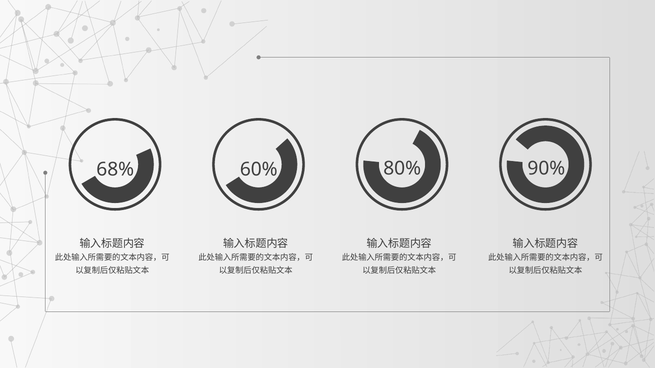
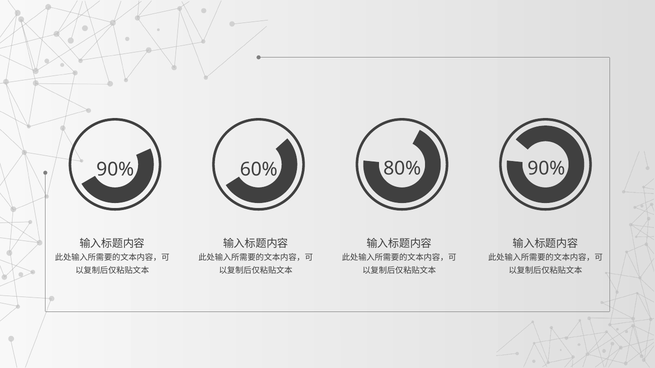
68%: 68% -> 90% (115, 169)
